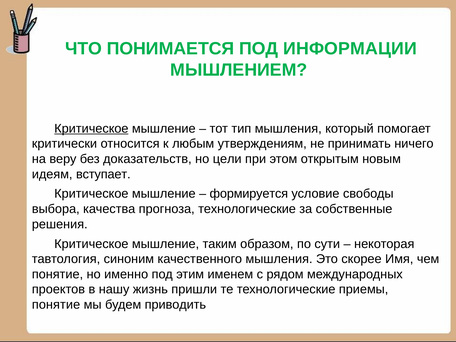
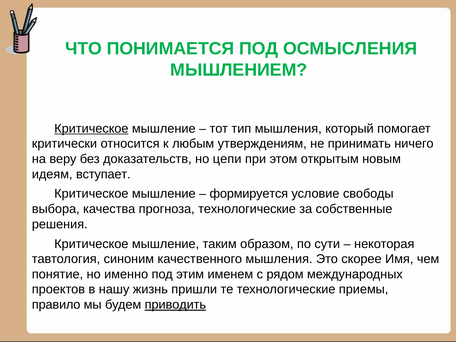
ИНФОРМАЦИИ: ИНФОРМАЦИИ -> ОСМЫСЛЕНИЯ (350, 49)
цели: цели -> цепи (227, 159)
понятие: понятие -> правило (56, 305)
приводить underline: none -> present (175, 305)
